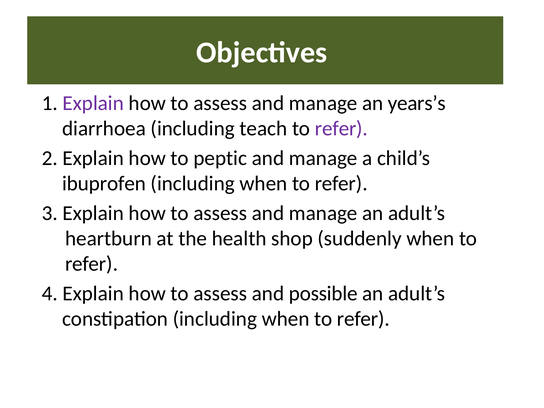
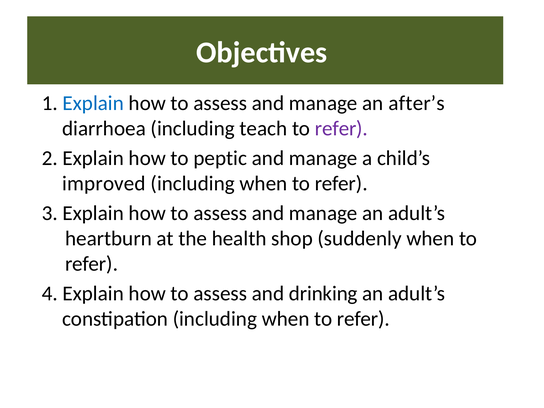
Explain colour: purple -> blue (93, 103)
years’s: years’s -> after’s (417, 103)
ibuprofen: ibuprofen -> improved (104, 183)
possible: possible -> drinking (323, 294)
